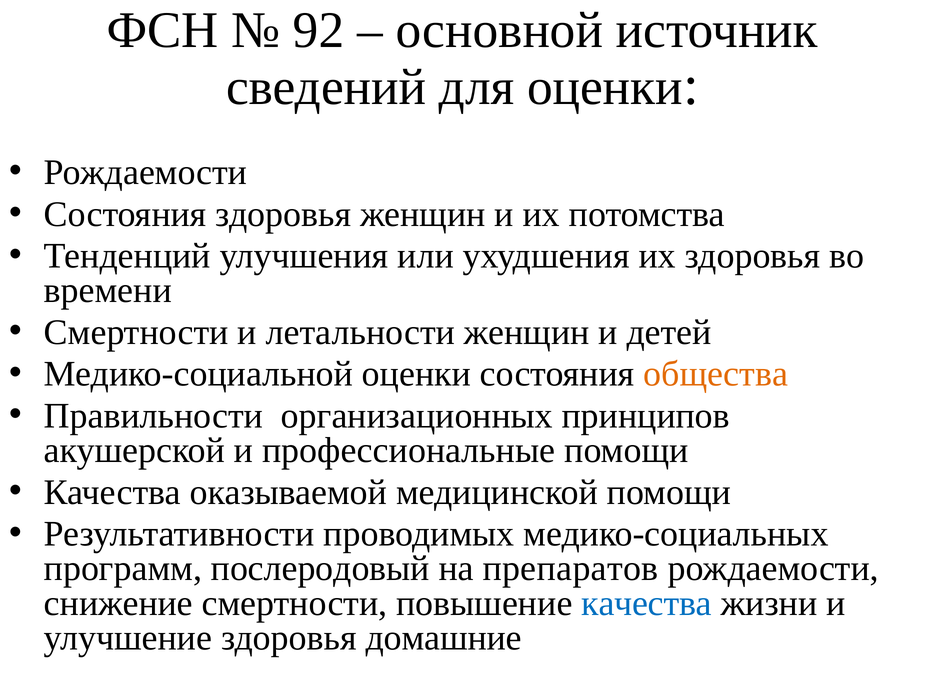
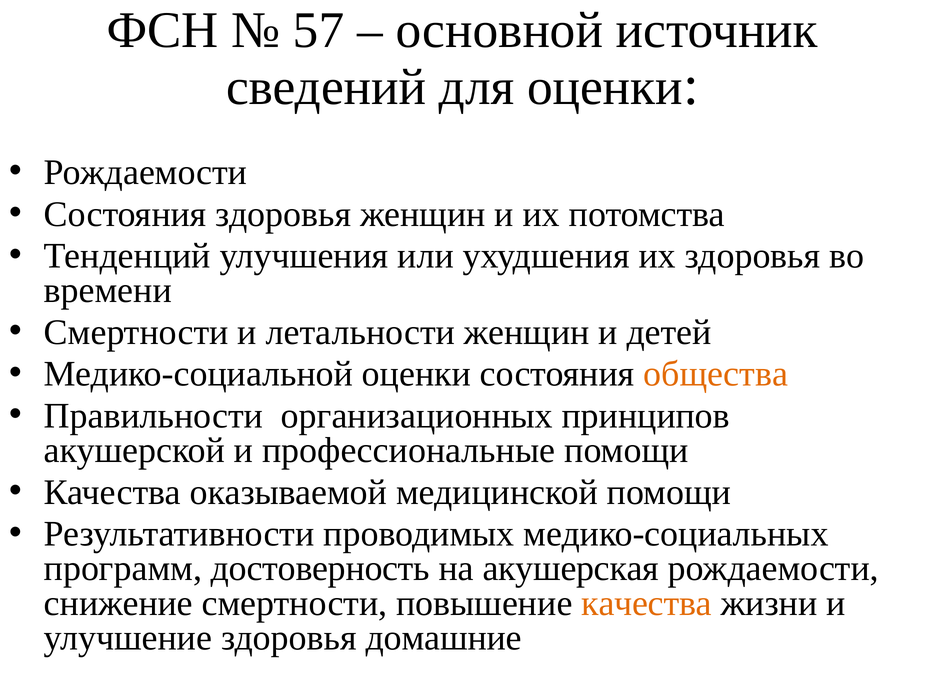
92: 92 -> 57 (319, 30)
послеродовый: послеродовый -> достоверность (320, 568)
препаратов: препаратов -> акушерская (571, 568)
качества colour: blue -> orange (647, 603)
